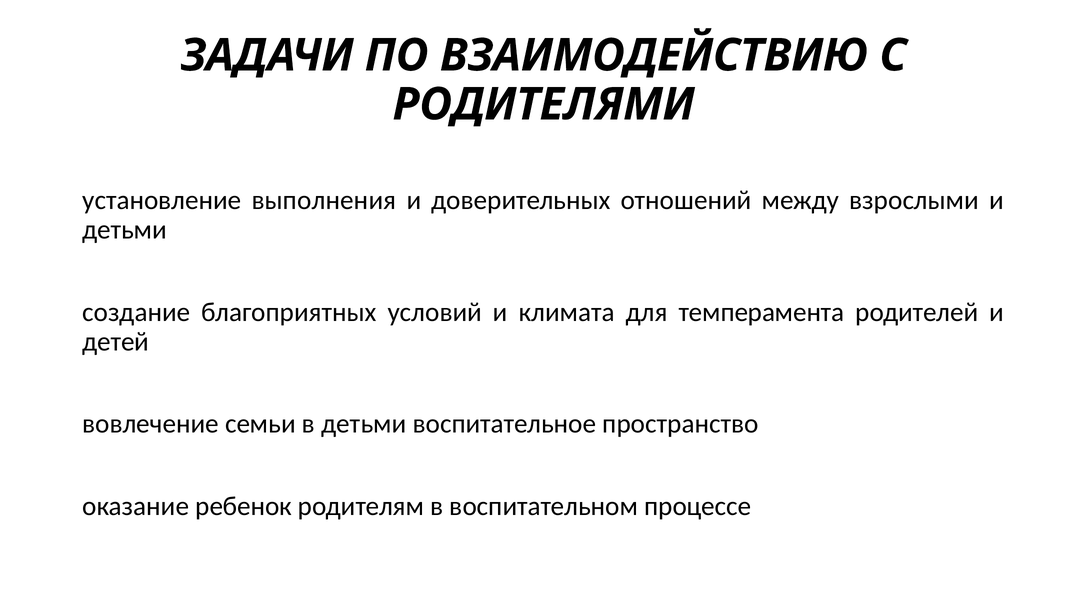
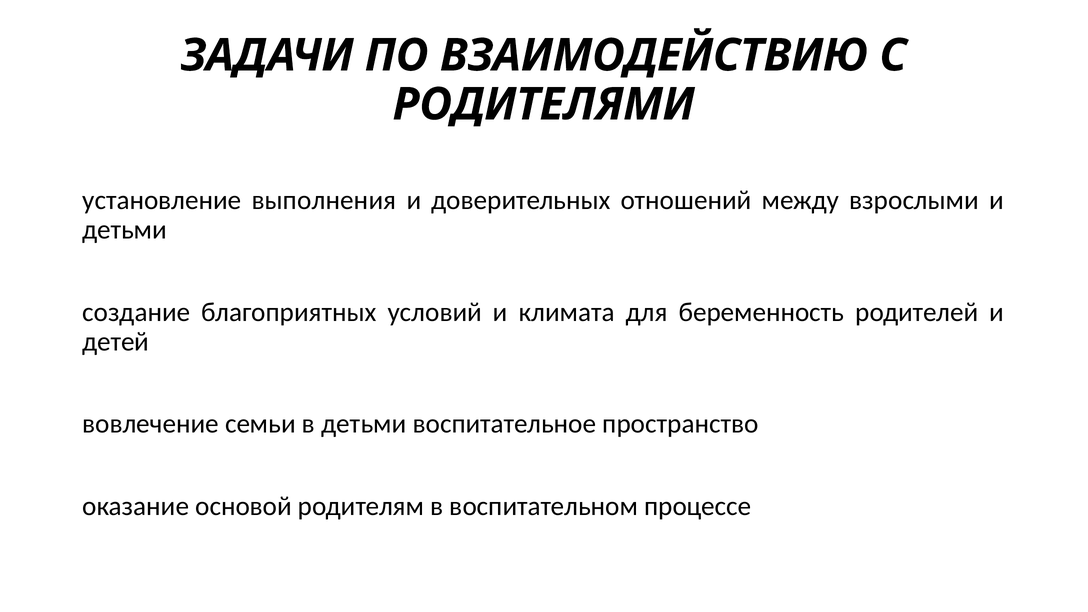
темперамента: темперамента -> беременность (761, 312)
ребенок: ребенок -> основой (244, 506)
